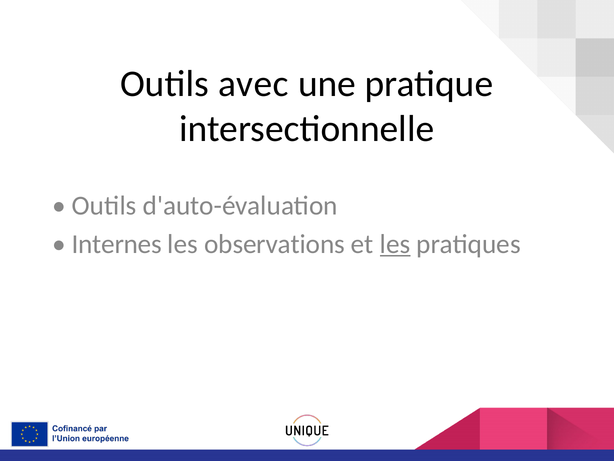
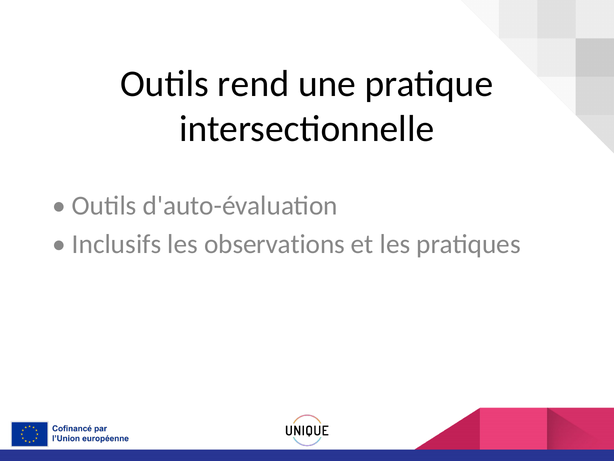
avec: avec -> rend (253, 84)
Internes: Internes -> Inclusifs (117, 244)
les underline: present -> none (395, 244)
